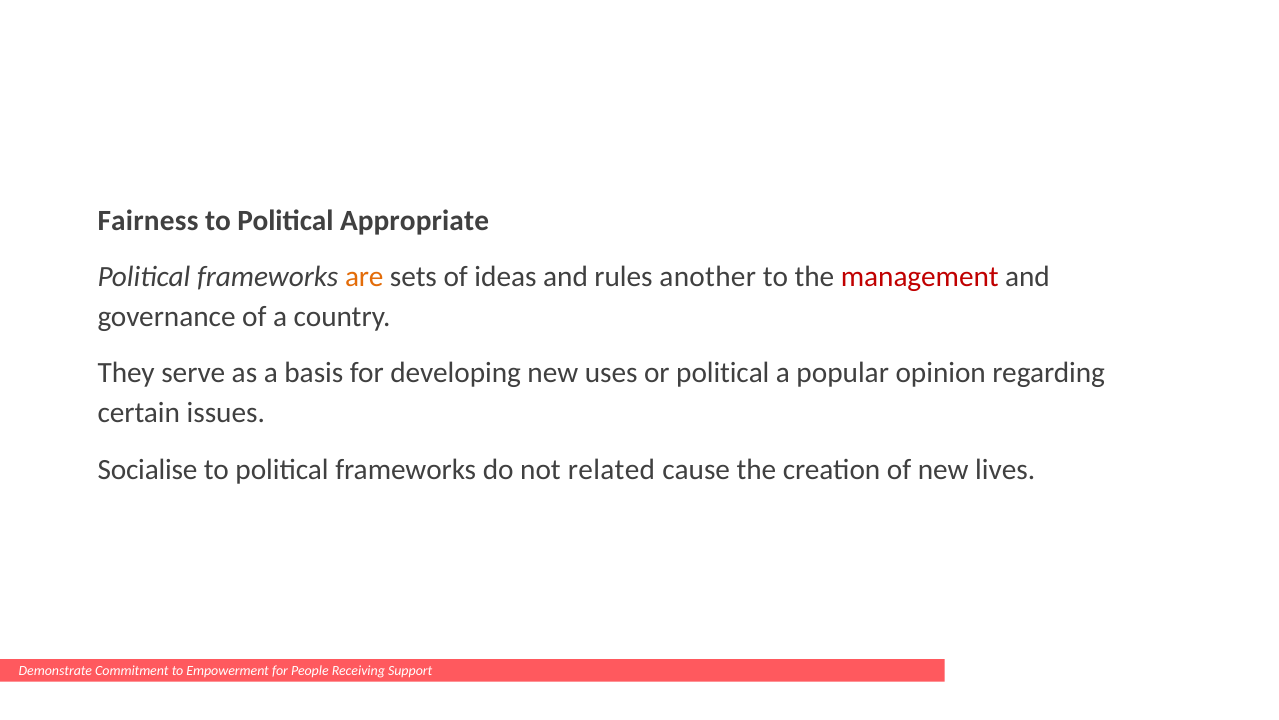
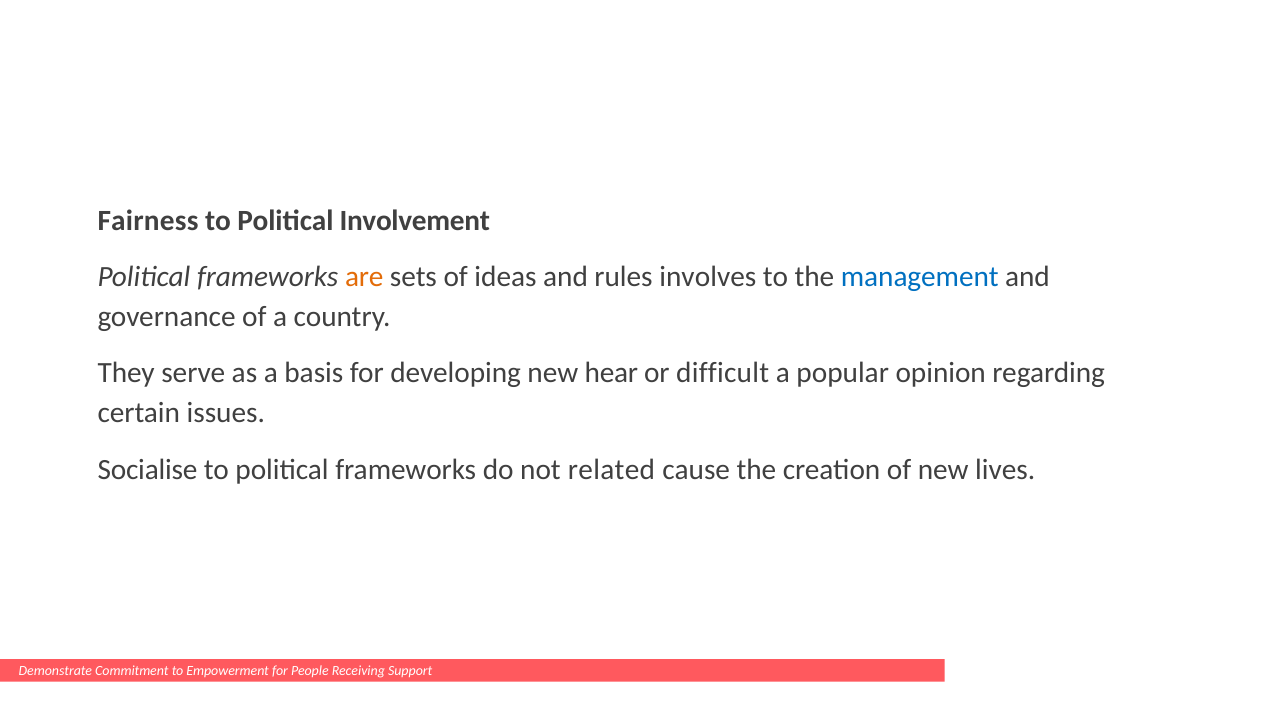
Appropriate: Appropriate -> Involvement (415, 221)
another: another -> involves (708, 277)
management colour: red -> blue (920, 277)
uses: uses -> hear (611, 373)
or political: political -> difficult (723, 373)
